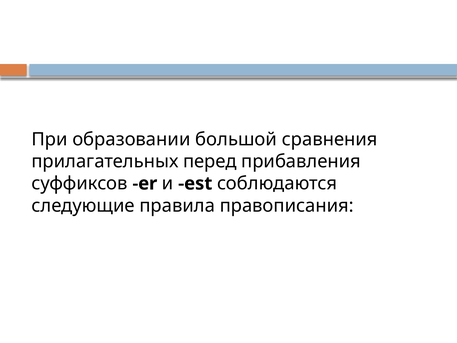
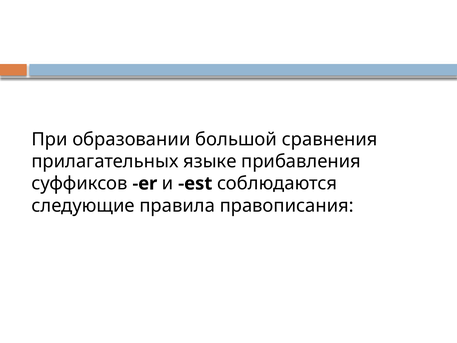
перед: перед -> языке (210, 161)
